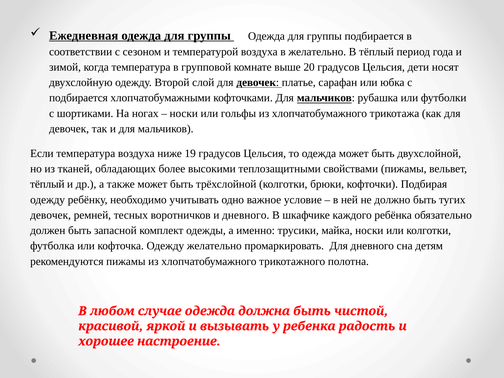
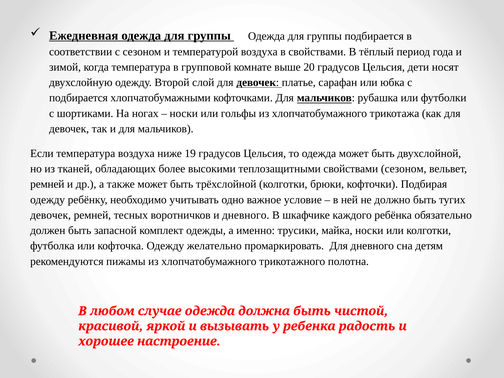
в желательно: желательно -> свойствами (317, 52)
свойствами пижамы: пижамы -> сезоном (404, 169)
тёплый: тёплый -> ремней (47, 184)
